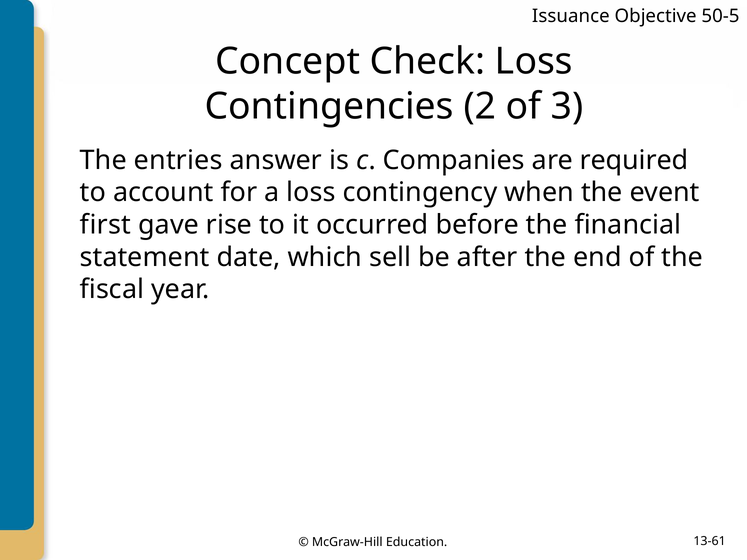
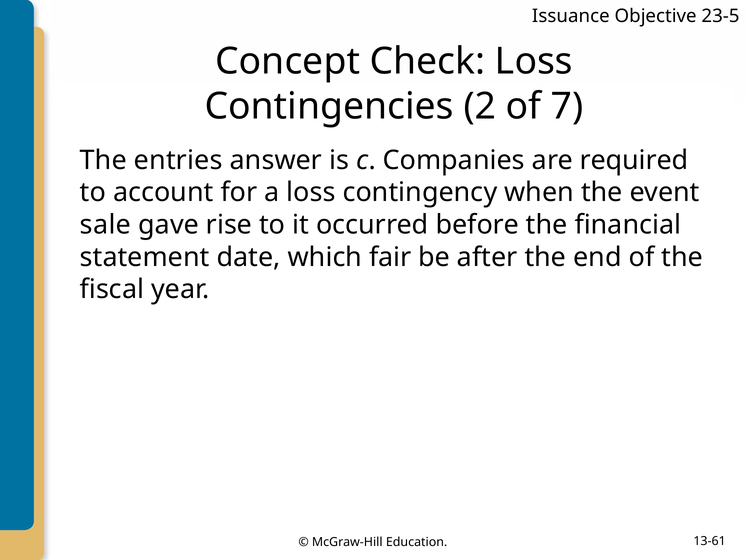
50-5: 50-5 -> 23-5 (720, 16)
3: 3 -> 7 (567, 106)
first: first -> sale (106, 225)
sell: sell -> fair (390, 257)
